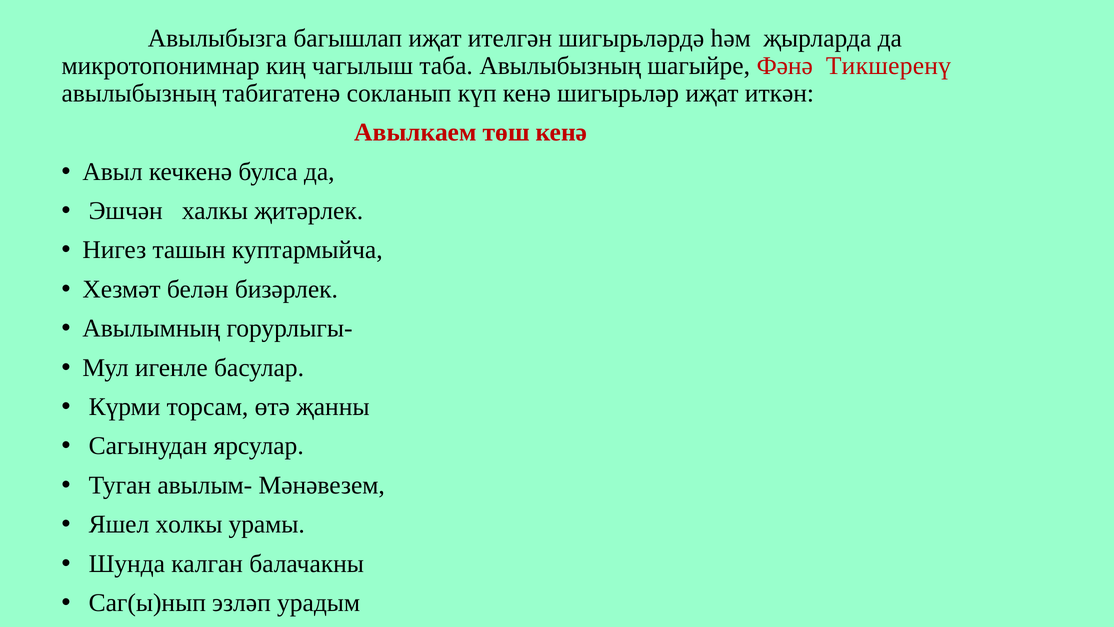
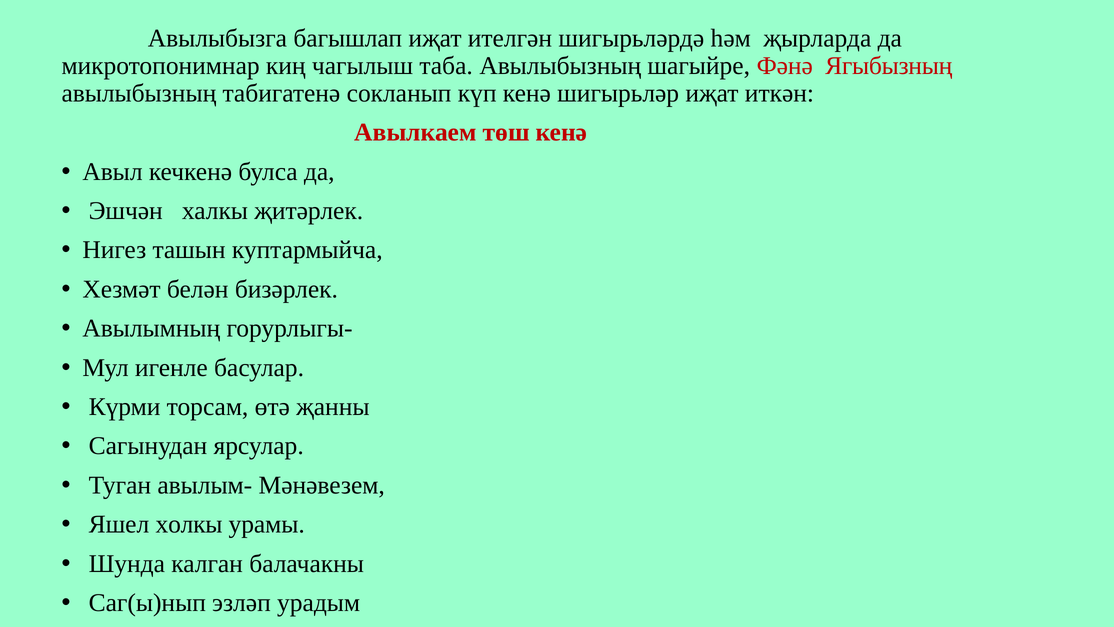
Тикшеренү: Тикшеренү -> Ягыбызның (889, 66)
